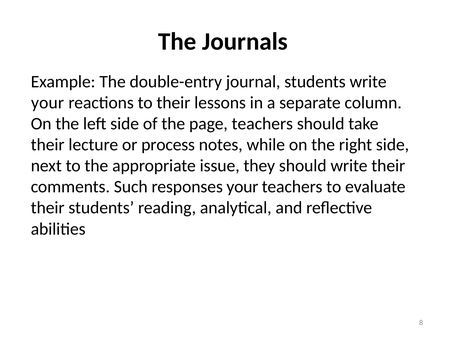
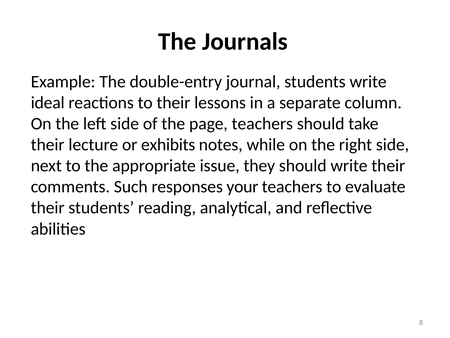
your: your -> ideal (48, 102)
process: process -> exhibits (168, 145)
